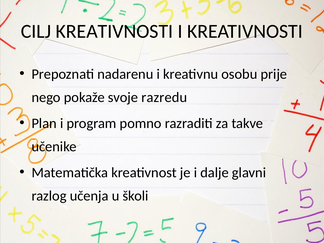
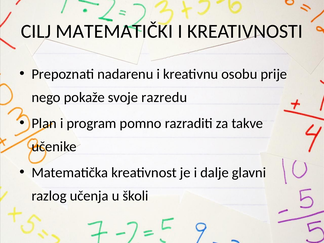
CILJ KREATIVNOSTI: KREATIVNOSTI -> MATEMATIČKI (114, 31)
